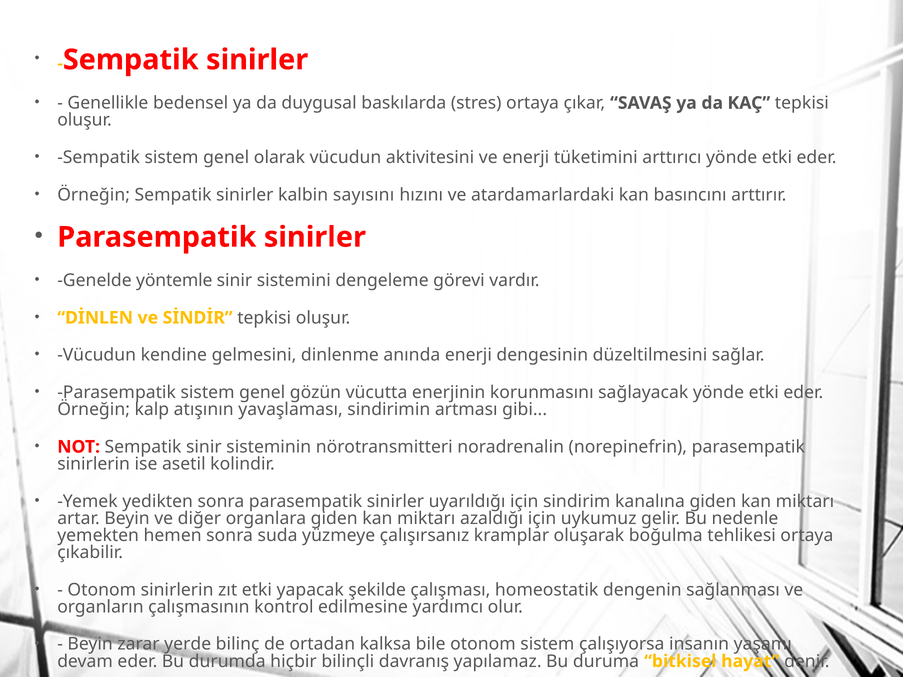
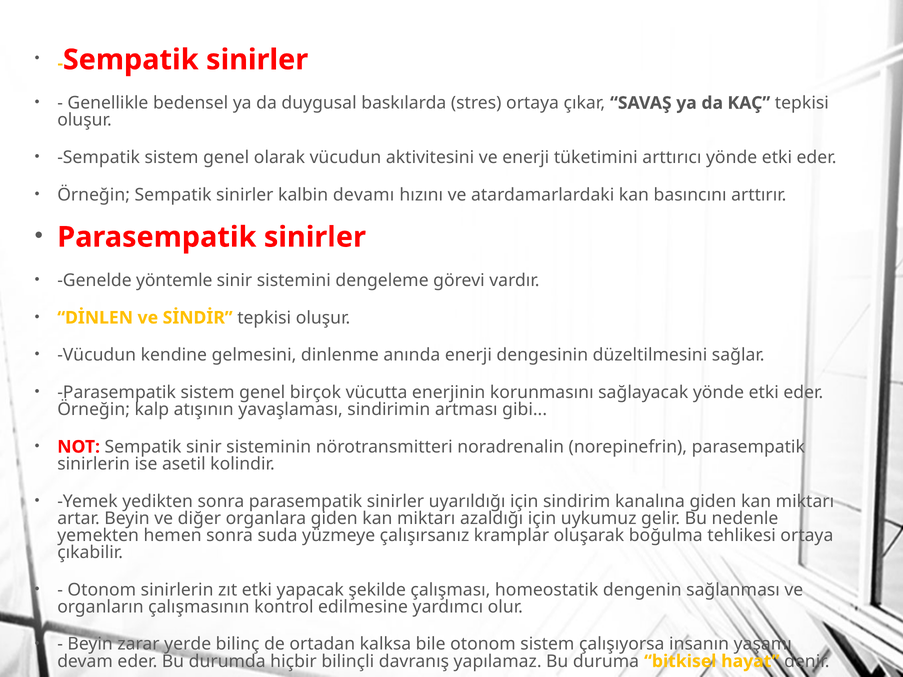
sayısını: sayısını -> devamı (364, 195)
gözün: gözün -> birçok (315, 393)
